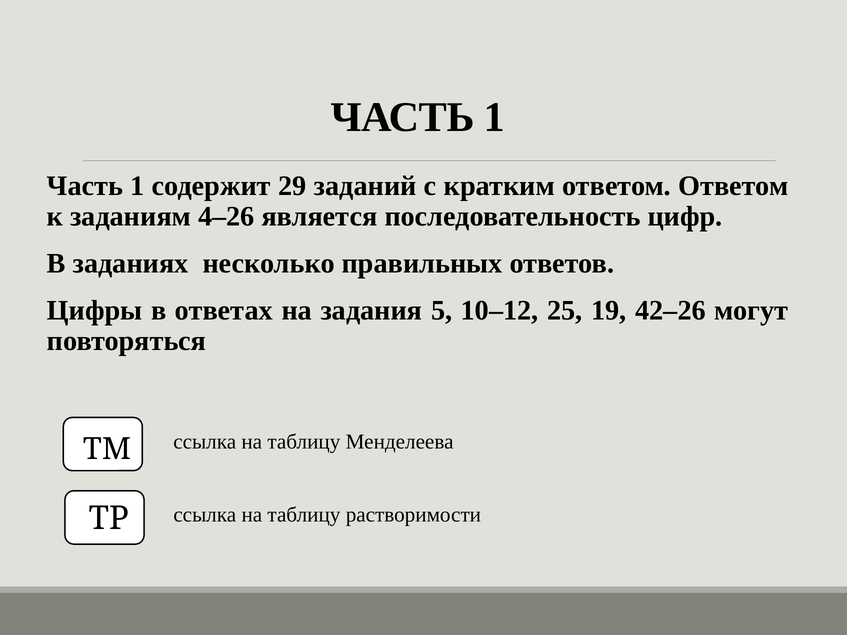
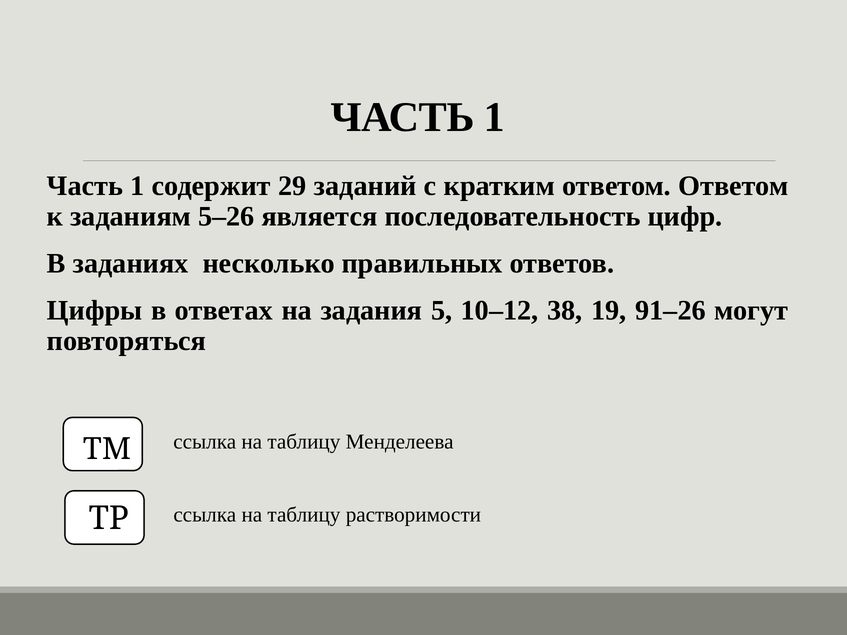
4–26: 4–26 -> 5–26 (226, 217)
25: 25 -> 38 (565, 310)
42–26: 42–26 -> 91–26 (670, 310)
